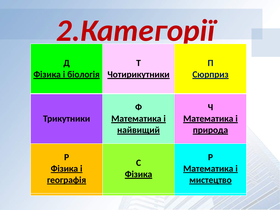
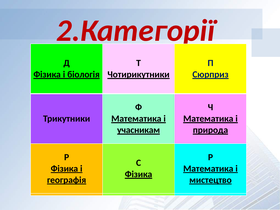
найвищий: найвищий -> учасникам (139, 130)
